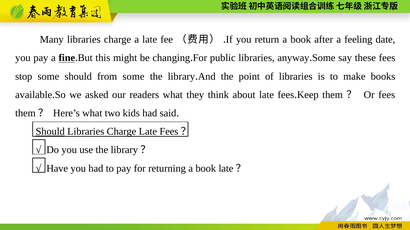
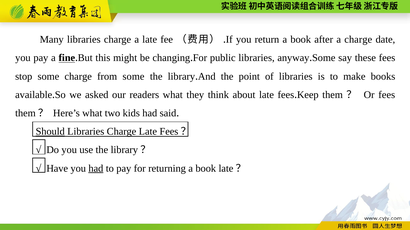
a feeling: feeling -> charge (358, 40)
some should: should -> charge (78, 77)
had underline: none -> present (96, 169)
